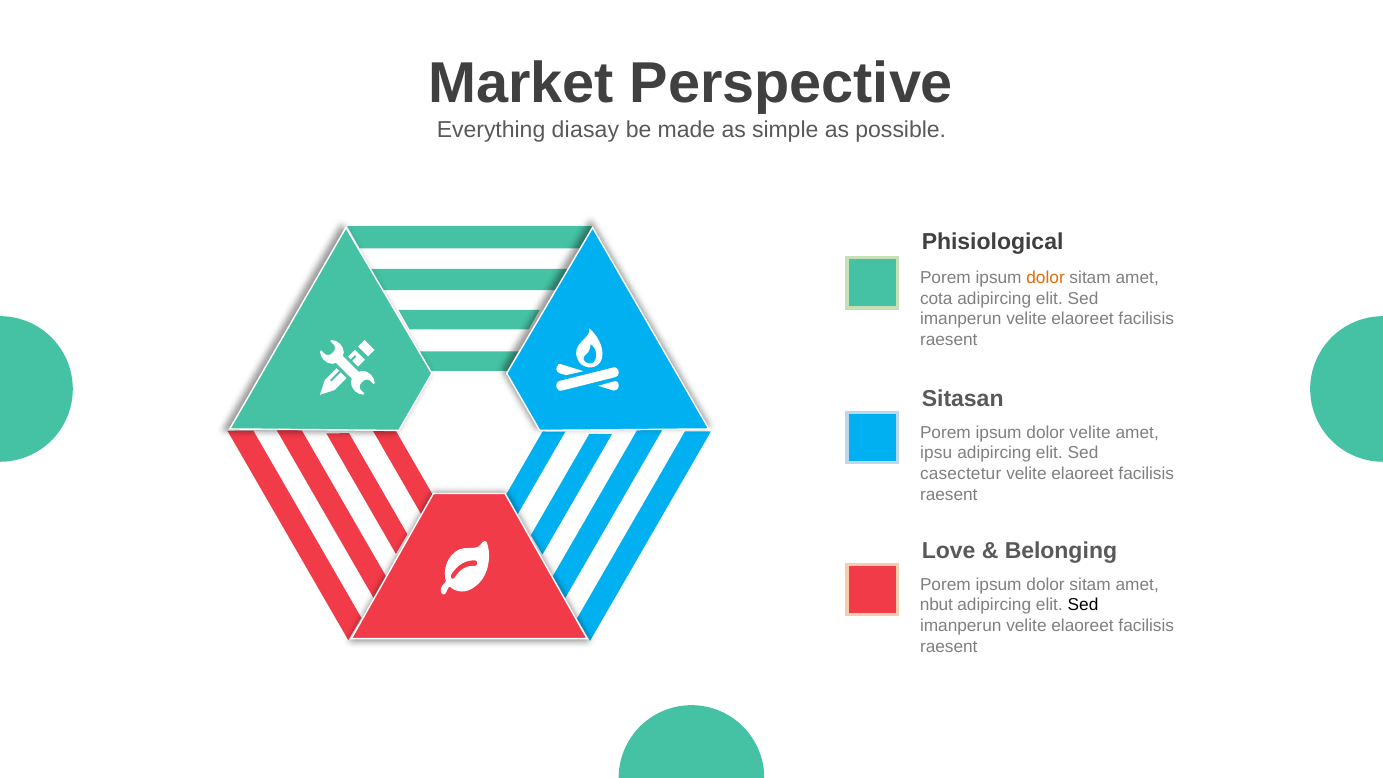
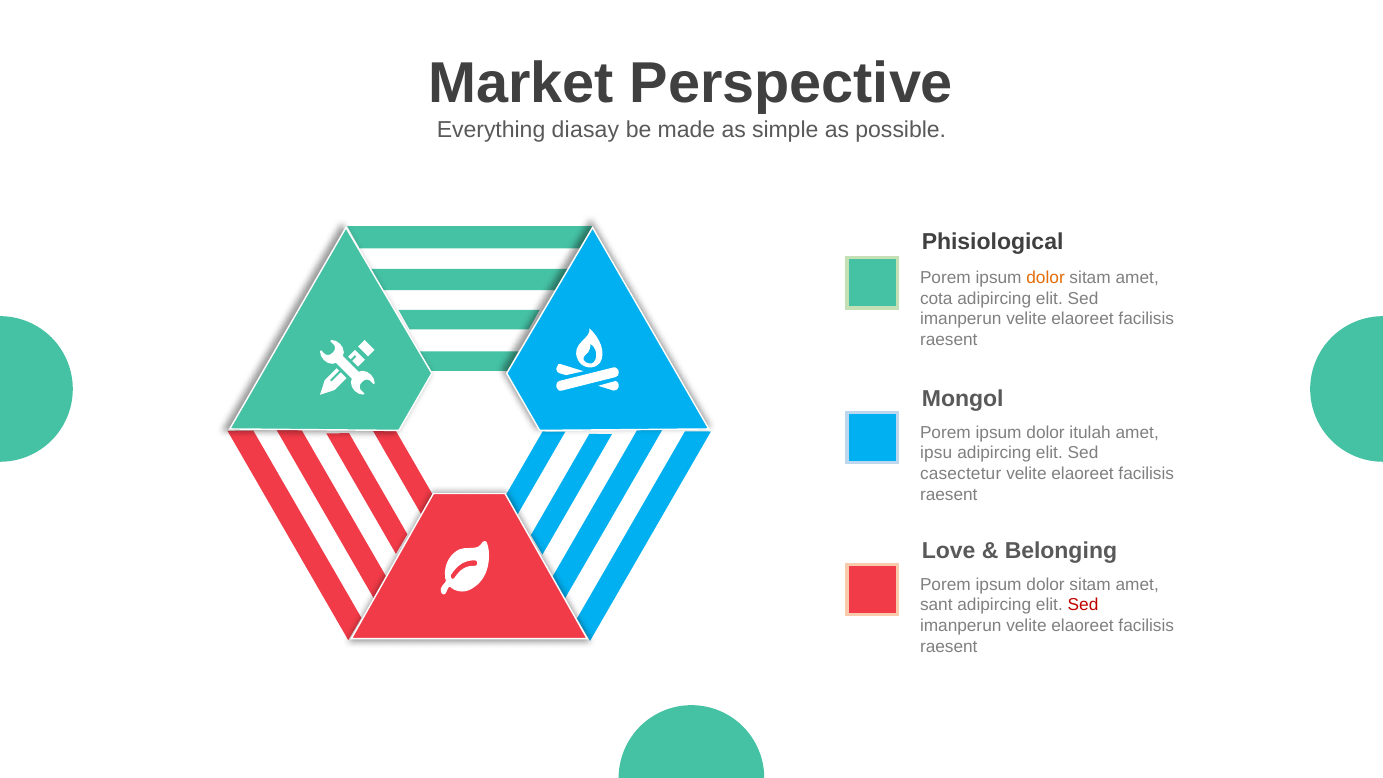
Sitasan: Sitasan -> Mongol (963, 399)
dolor velite: velite -> itulah (1090, 432)
nbut: nbut -> sant (936, 605)
Sed colour: black -> red (1083, 605)
